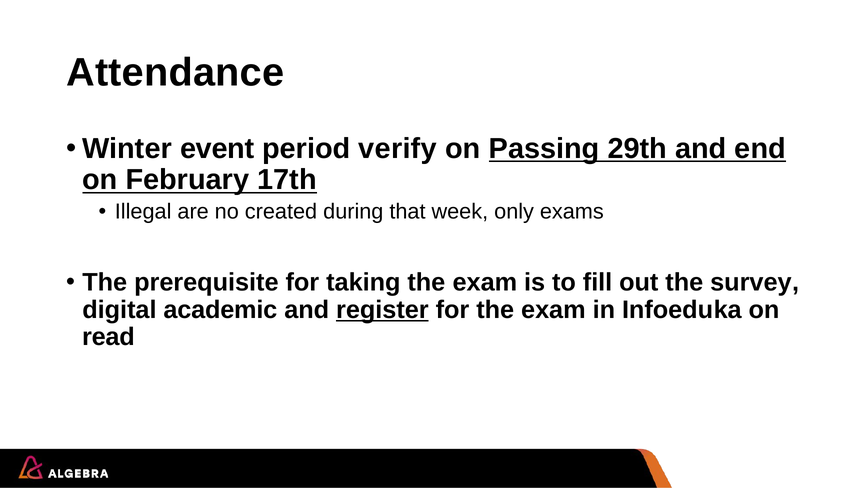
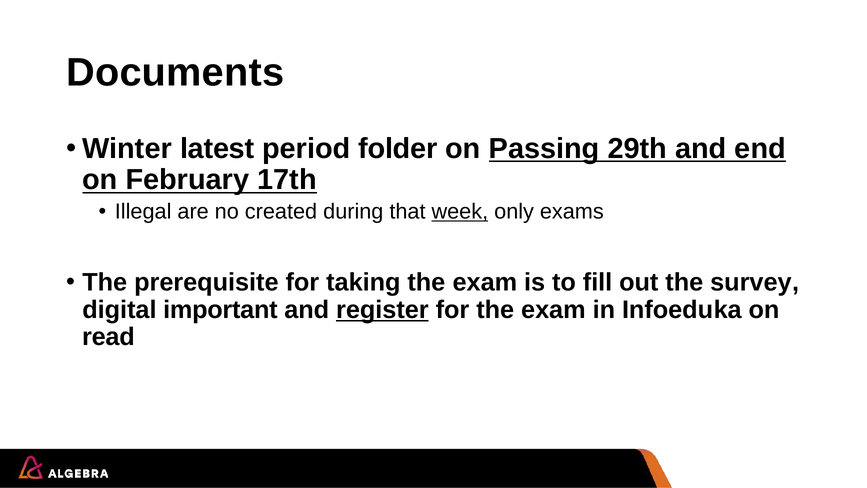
Attendance: Attendance -> Documents (175, 73)
event: event -> latest (217, 149)
verify: verify -> folder (398, 149)
week underline: none -> present (460, 212)
academic: academic -> important (220, 309)
